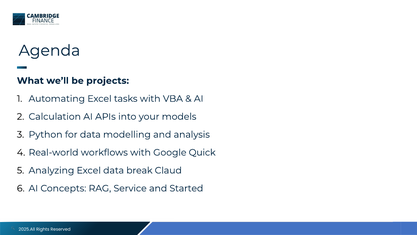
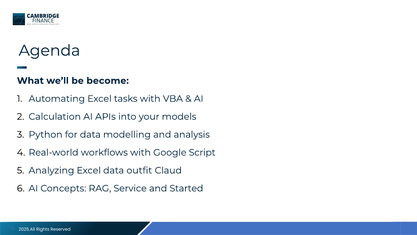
projects: projects -> become (108, 81)
Quick: Quick -> Script (202, 152)
break: break -> outfit (139, 170)
